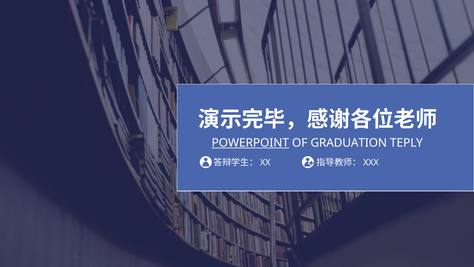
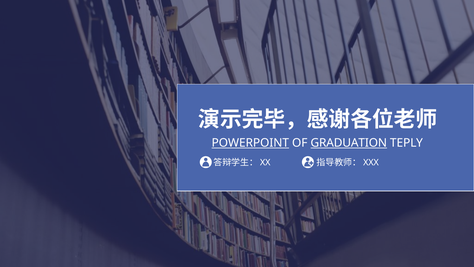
GRADUATION underline: none -> present (349, 143)
